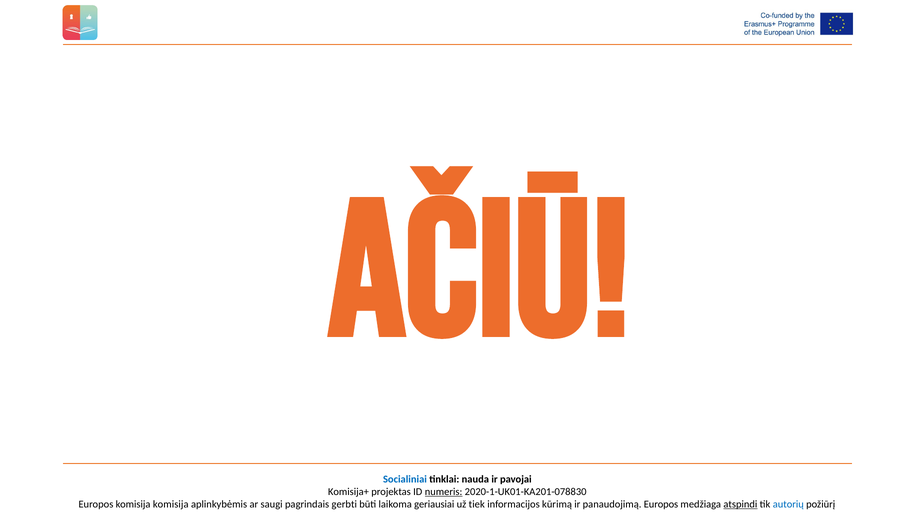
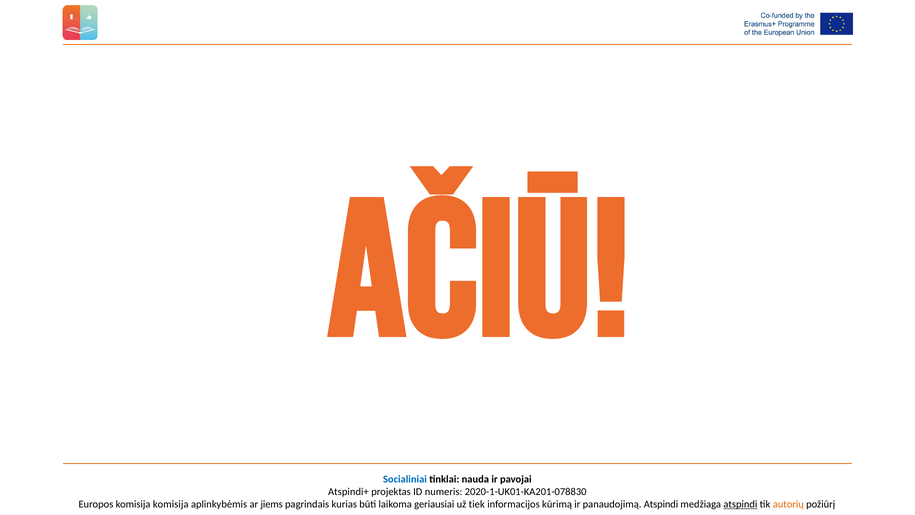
Komisija+: Komisija+ -> Atspindi+ (348, 491)
numeris underline: present -> none (444, 491)
saugi: saugi -> jiems (272, 504)
gerbti: gerbti -> kurias (344, 504)
panaudojimą Europos: Europos -> Atspindi (661, 504)
autorių colour: blue -> orange (788, 504)
